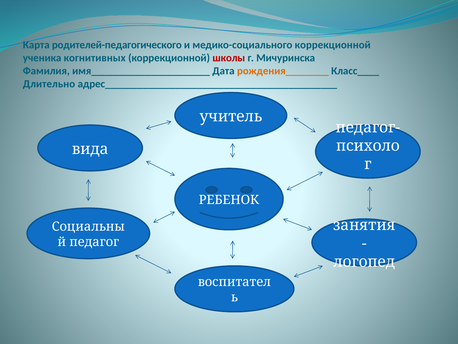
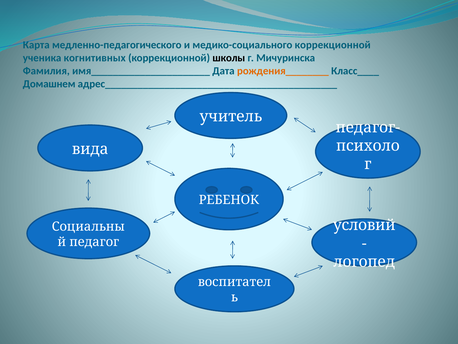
родителей-педагогического: родителей-педагогического -> медленно-педагогического (117, 45)
школы colour: red -> black (229, 58)
Длительно: Длительно -> Домашнем (49, 84)
занятия: занятия -> условий (364, 225)
